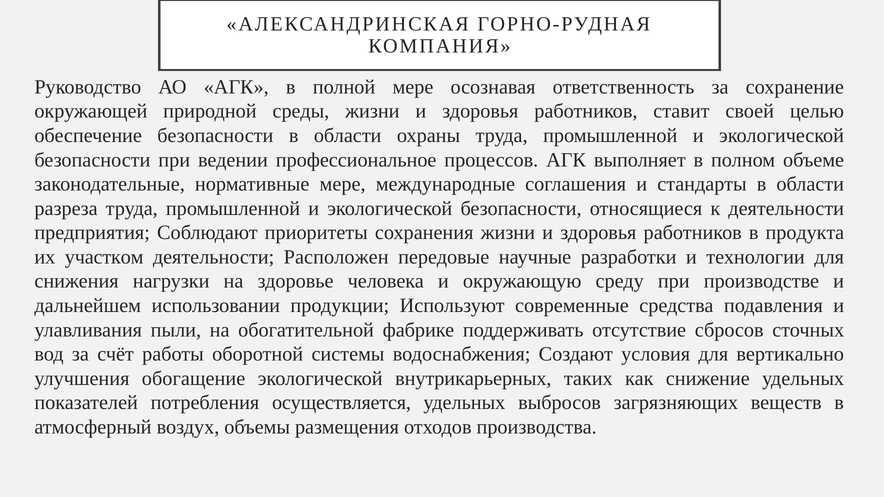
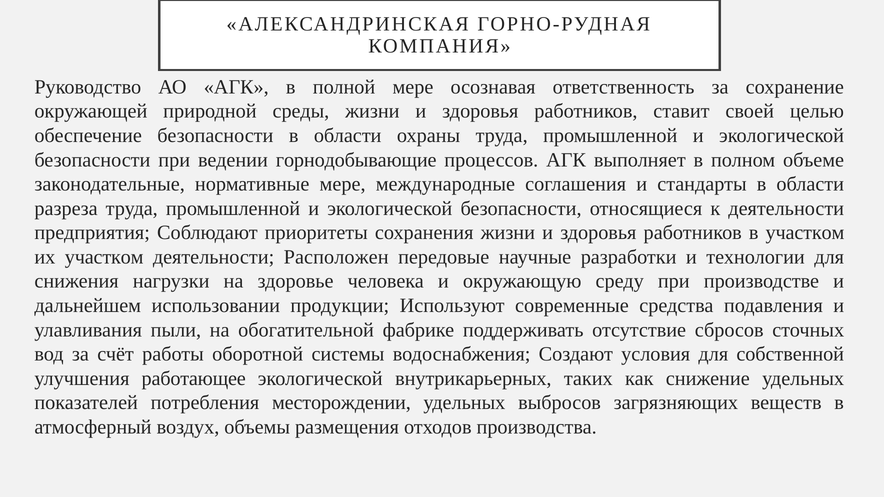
профессиональное: профессиональное -> горнодобывающие (356, 160)
в продукта: продукта -> участком (805, 233)
вертикально: вертикально -> собственной (790, 354)
обогащение: обогащение -> работающее (194, 379)
осуществляется: осуществляется -> месторождении (341, 403)
